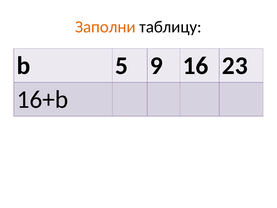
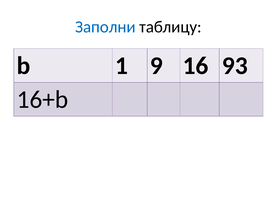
Заполни colour: orange -> blue (105, 27)
5: 5 -> 1 (122, 66)
23: 23 -> 93 (235, 66)
